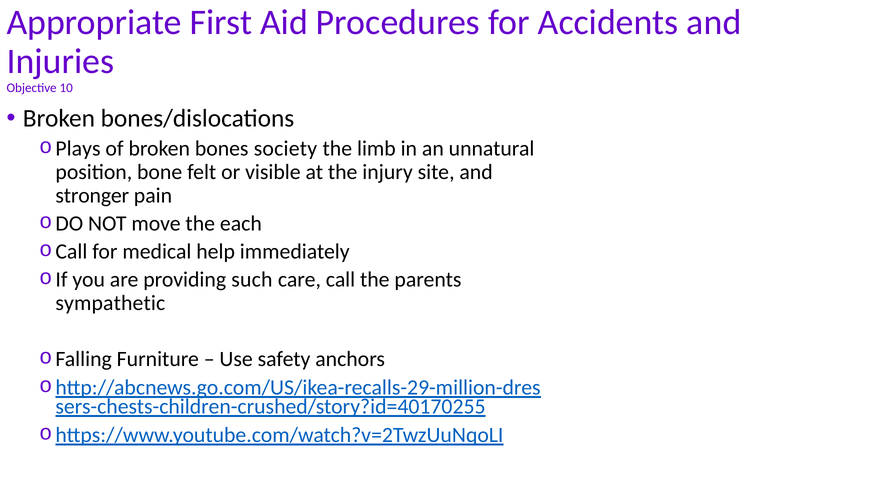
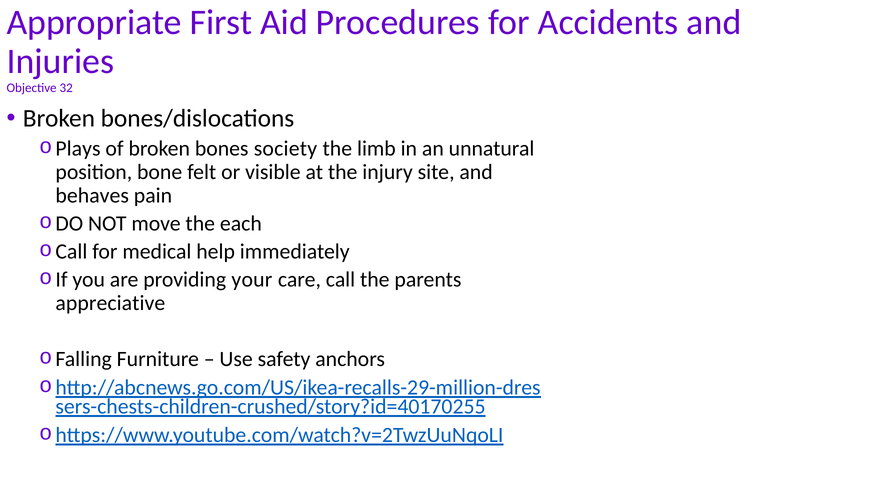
10: 10 -> 32 (66, 88)
stronger: stronger -> behaves (92, 195)
such: such -> your (252, 279)
sympathetic: sympathetic -> appreciative (110, 303)
